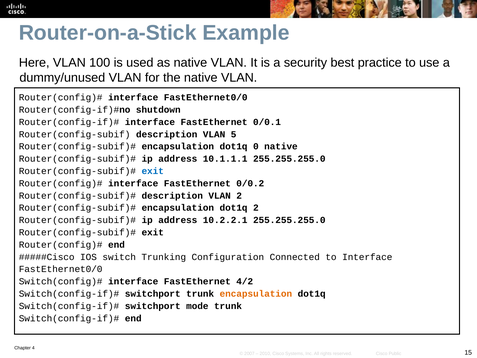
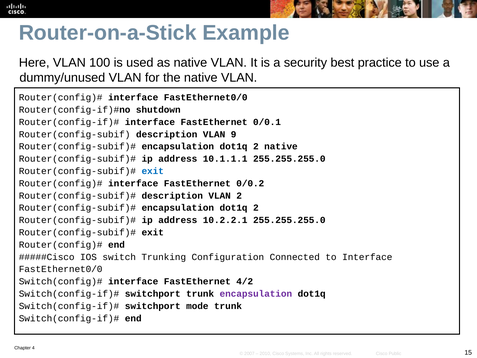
5: 5 -> 9 (234, 134)
0: 0 -> 2 (256, 146)
encapsulation colour: orange -> purple (256, 294)
